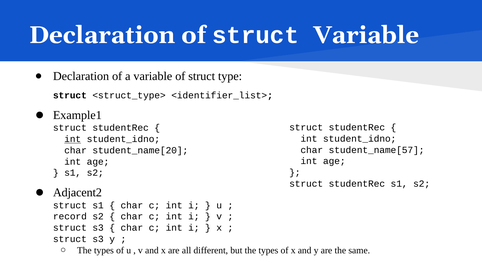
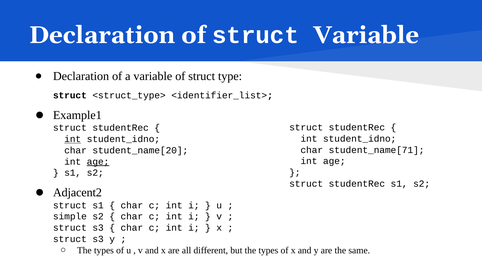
student_name[57: student_name[57 -> student_name[71 (377, 150)
age underline: none -> present (98, 162)
record: record -> simple (70, 217)
